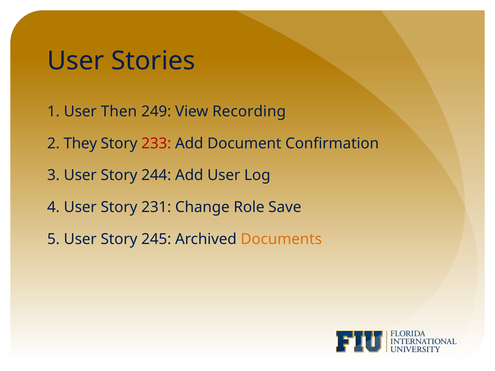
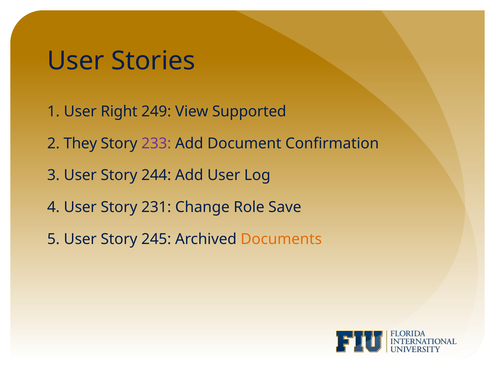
Then: Then -> Right (119, 112)
Recording: Recording -> Supported (249, 112)
233 colour: red -> purple (156, 144)
